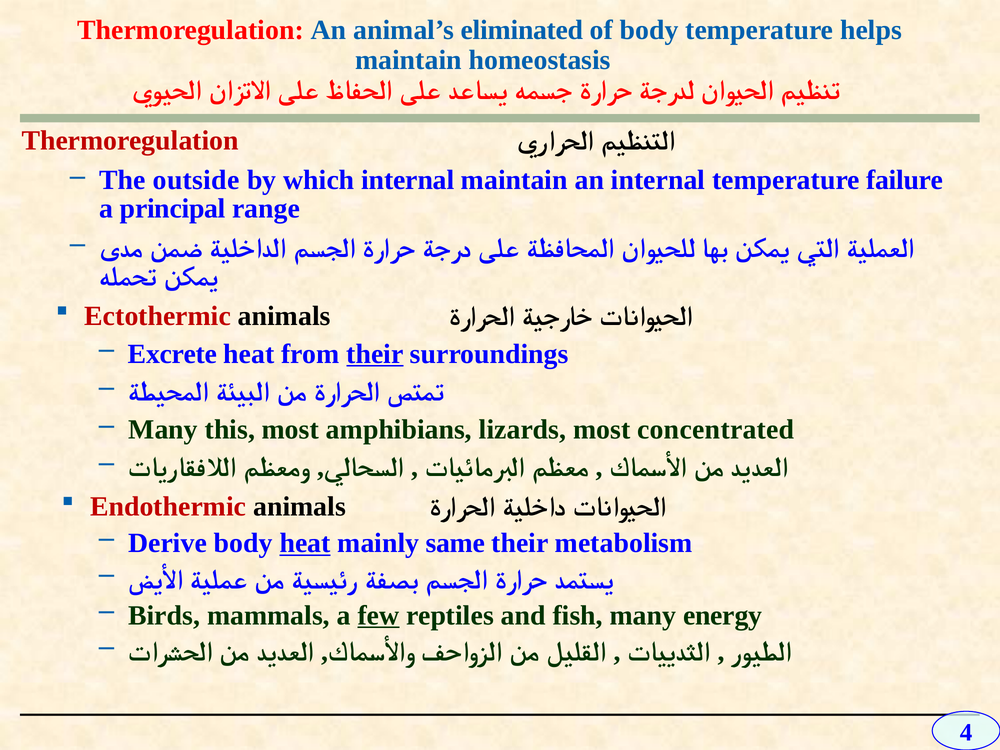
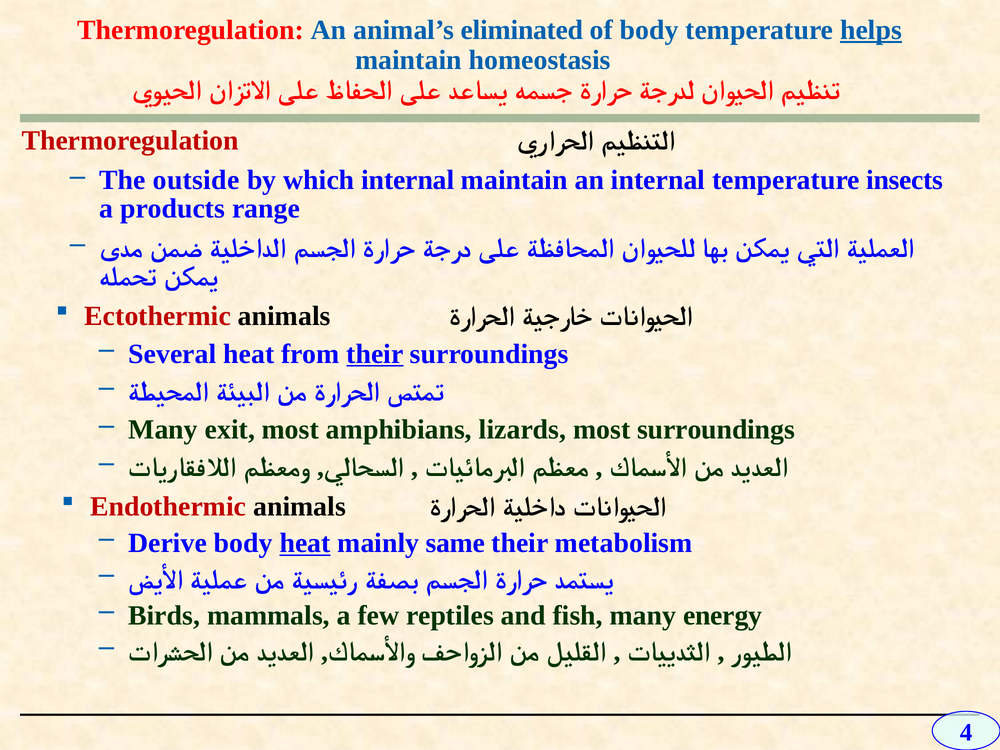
helps underline: none -> present (871, 30)
failure: failure -> insects (905, 180)
principal: principal -> products (173, 209)
Excrete: Excrete -> Several (172, 354)
this: this -> exit (230, 430)
most concentrated: concentrated -> surroundings (716, 430)
few underline: present -> none (378, 615)
